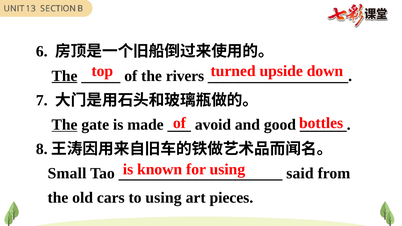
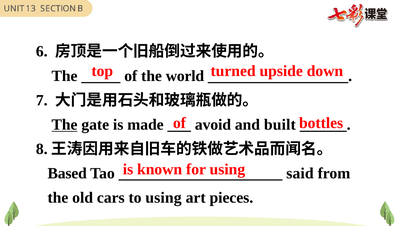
The underline: present -> none (64, 76)
rivers: rivers -> world (185, 76)
good: good -> built (280, 125)
Small: Small -> Based (67, 173)
